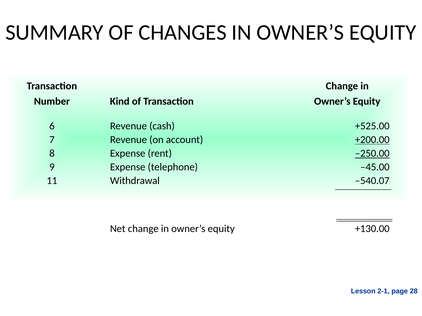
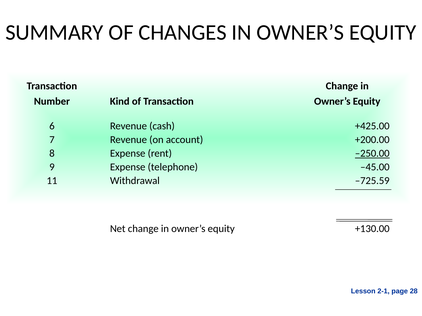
+525.00: +525.00 -> +425.00 (372, 126)
+200.00 underline: present -> none (372, 140)
–540.07: –540.07 -> –725.59 (372, 181)
